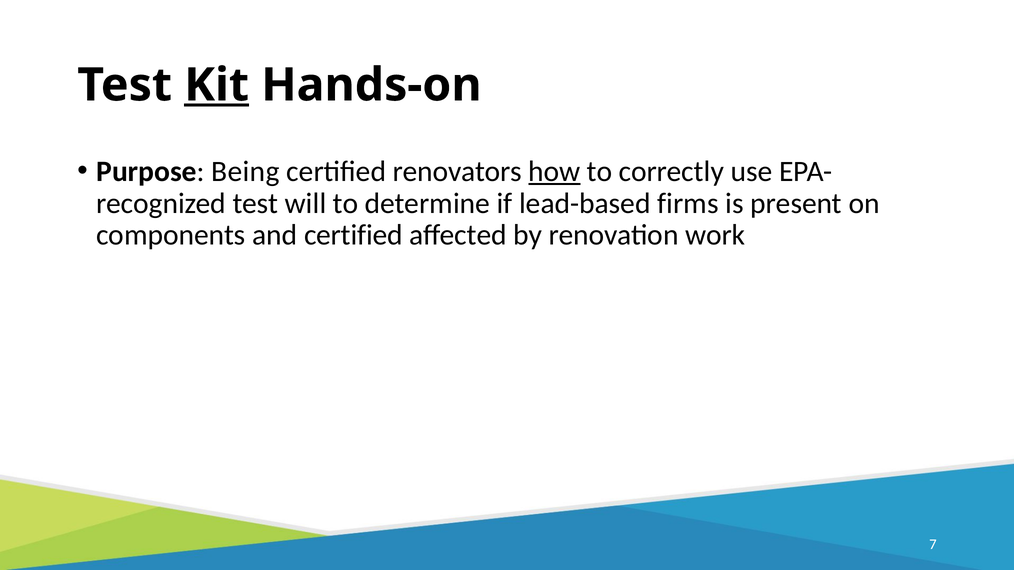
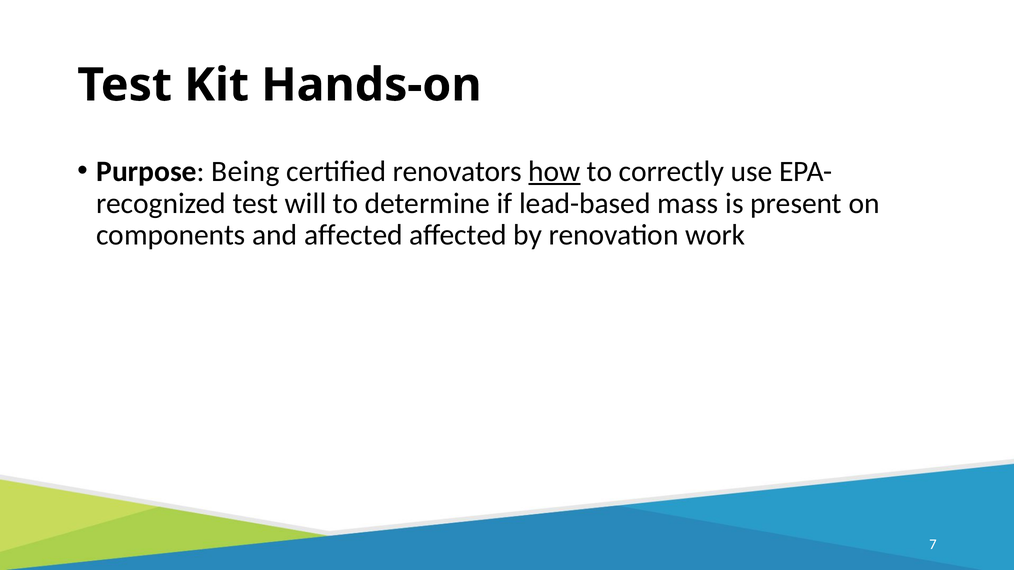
Kit underline: present -> none (217, 85)
firms: firms -> mass (688, 203)
and certified: certified -> affected (353, 235)
